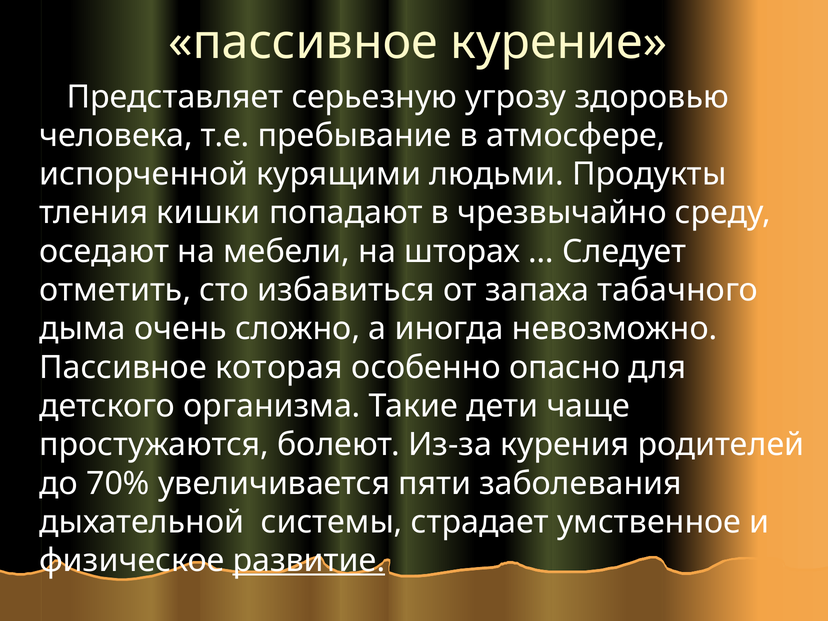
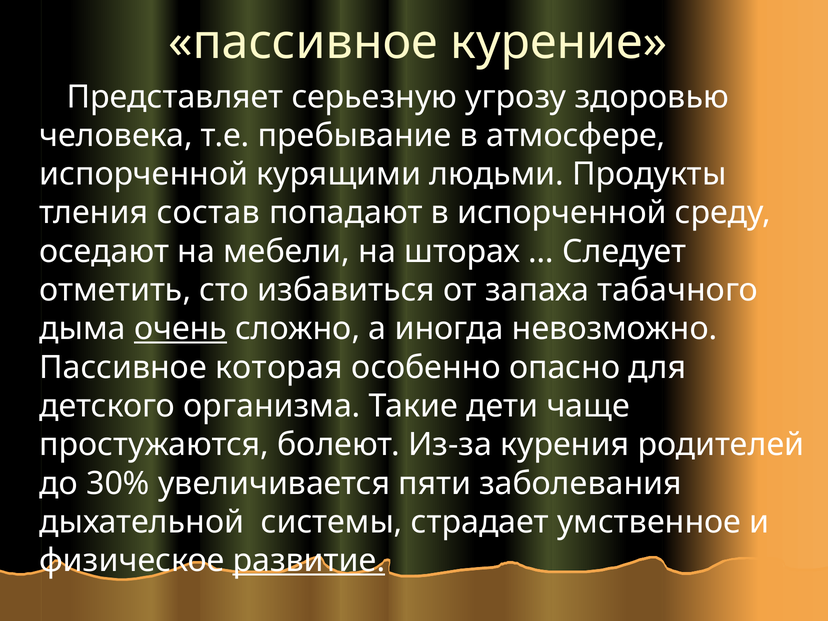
кишки: кишки -> состав (208, 213)
в чрезвычайно: чрезвычайно -> испорченной (562, 213)
очень underline: none -> present (181, 329)
70%: 70% -> 30% (118, 483)
